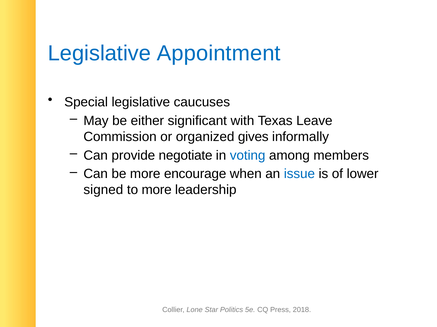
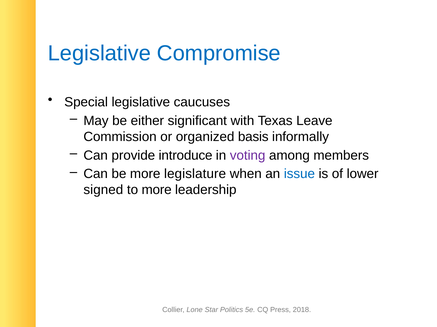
Appointment: Appointment -> Compromise (219, 53)
gives: gives -> basis (253, 137)
negotiate: negotiate -> introduce (186, 156)
voting colour: blue -> purple (248, 156)
encourage: encourage -> legislature (195, 174)
